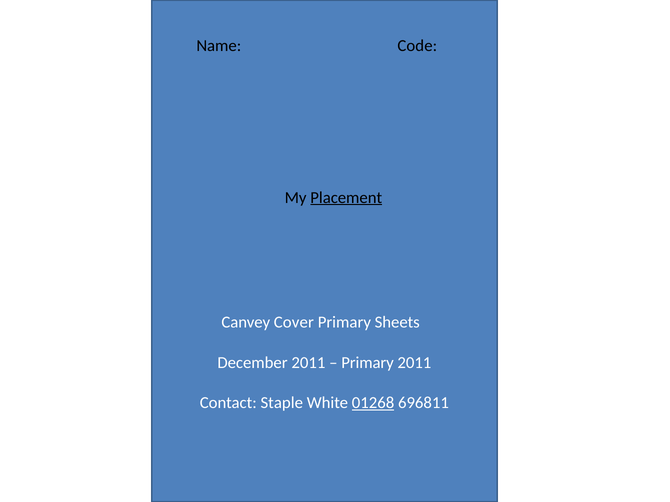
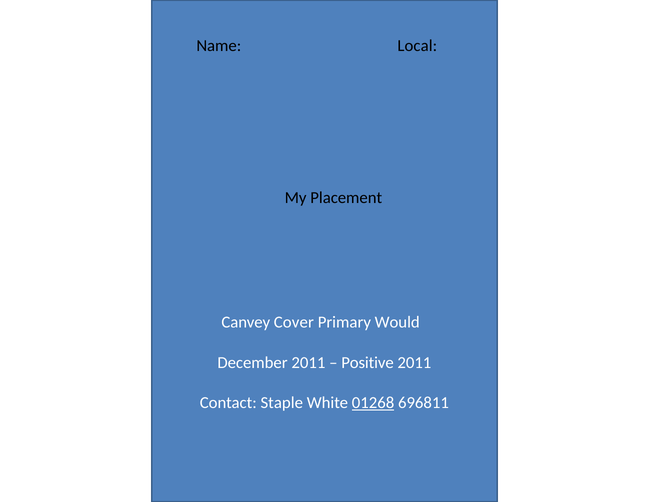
Code: Code -> Local (417, 46)
Placement underline: present -> none (346, 198)
Sheets: Sheets -> Would (397, 323)
Primary: Primary -> Positive (368, 363)
